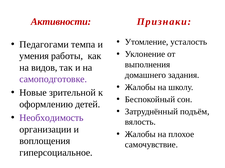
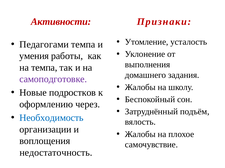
на видов: видов -> темпа (44, 68)
зрительной: зрительной -> подростков (72, 93)
детей: детей -> через (88, 105)
Необходимость colour: purple -> blue (51, 118)
гиперсоциальное: гиперсоциальное -> недостаточность (56, 153)
